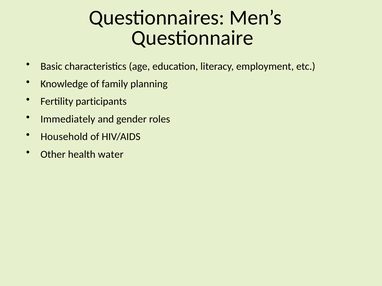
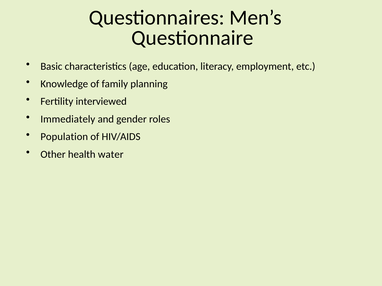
participants: participants -> interviewed (101, 102)
Household: Household -> Population (64, 137)
